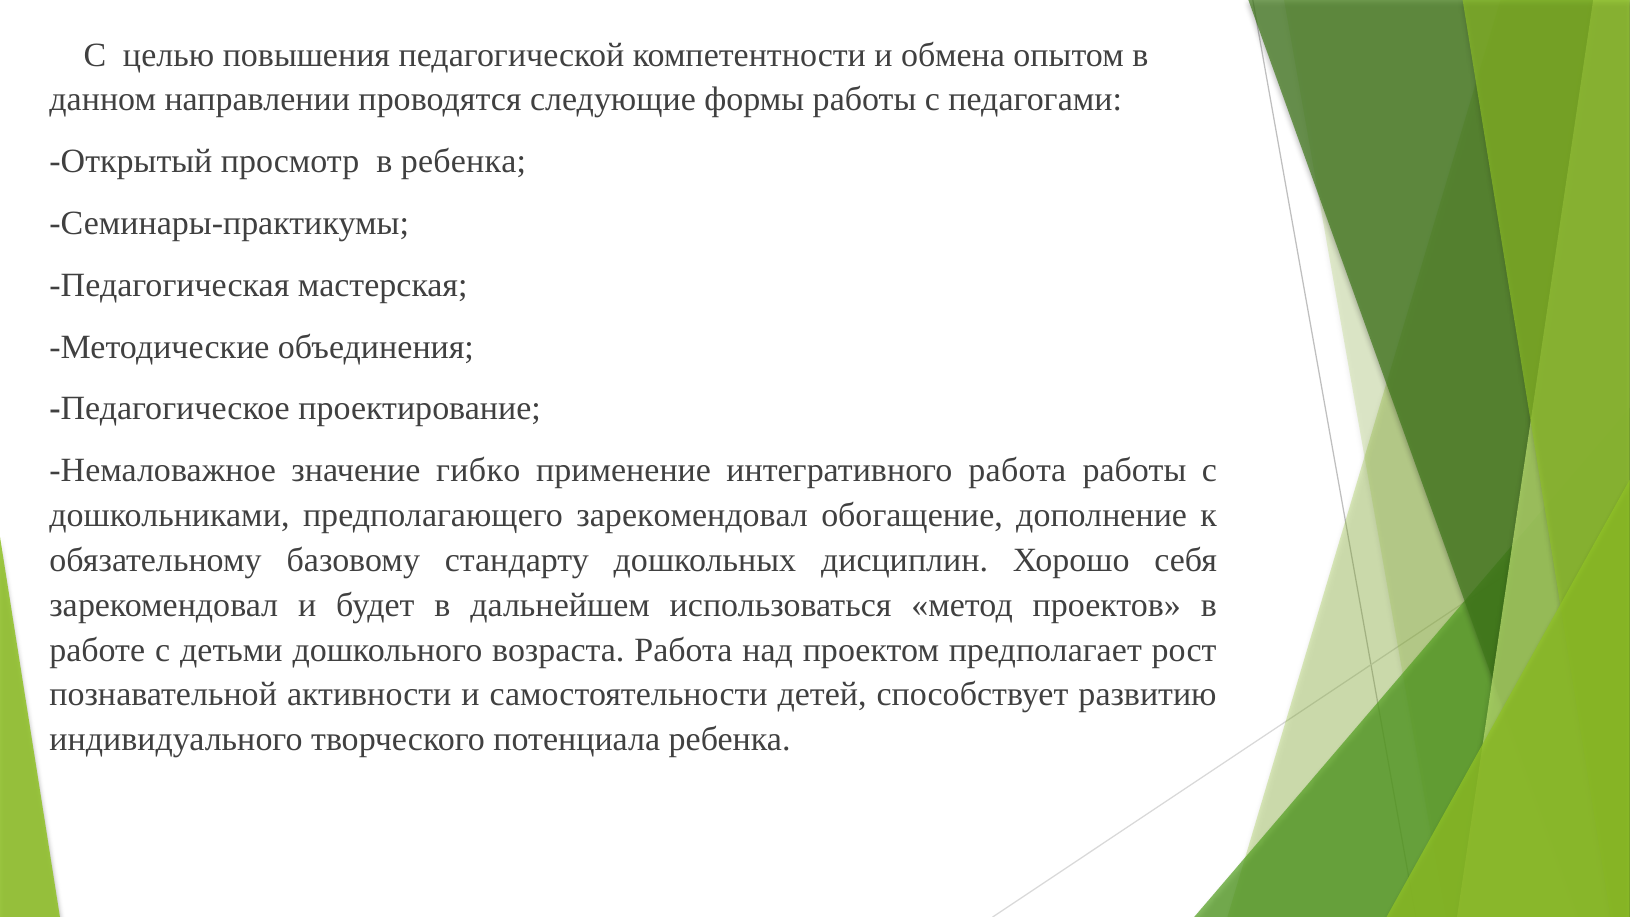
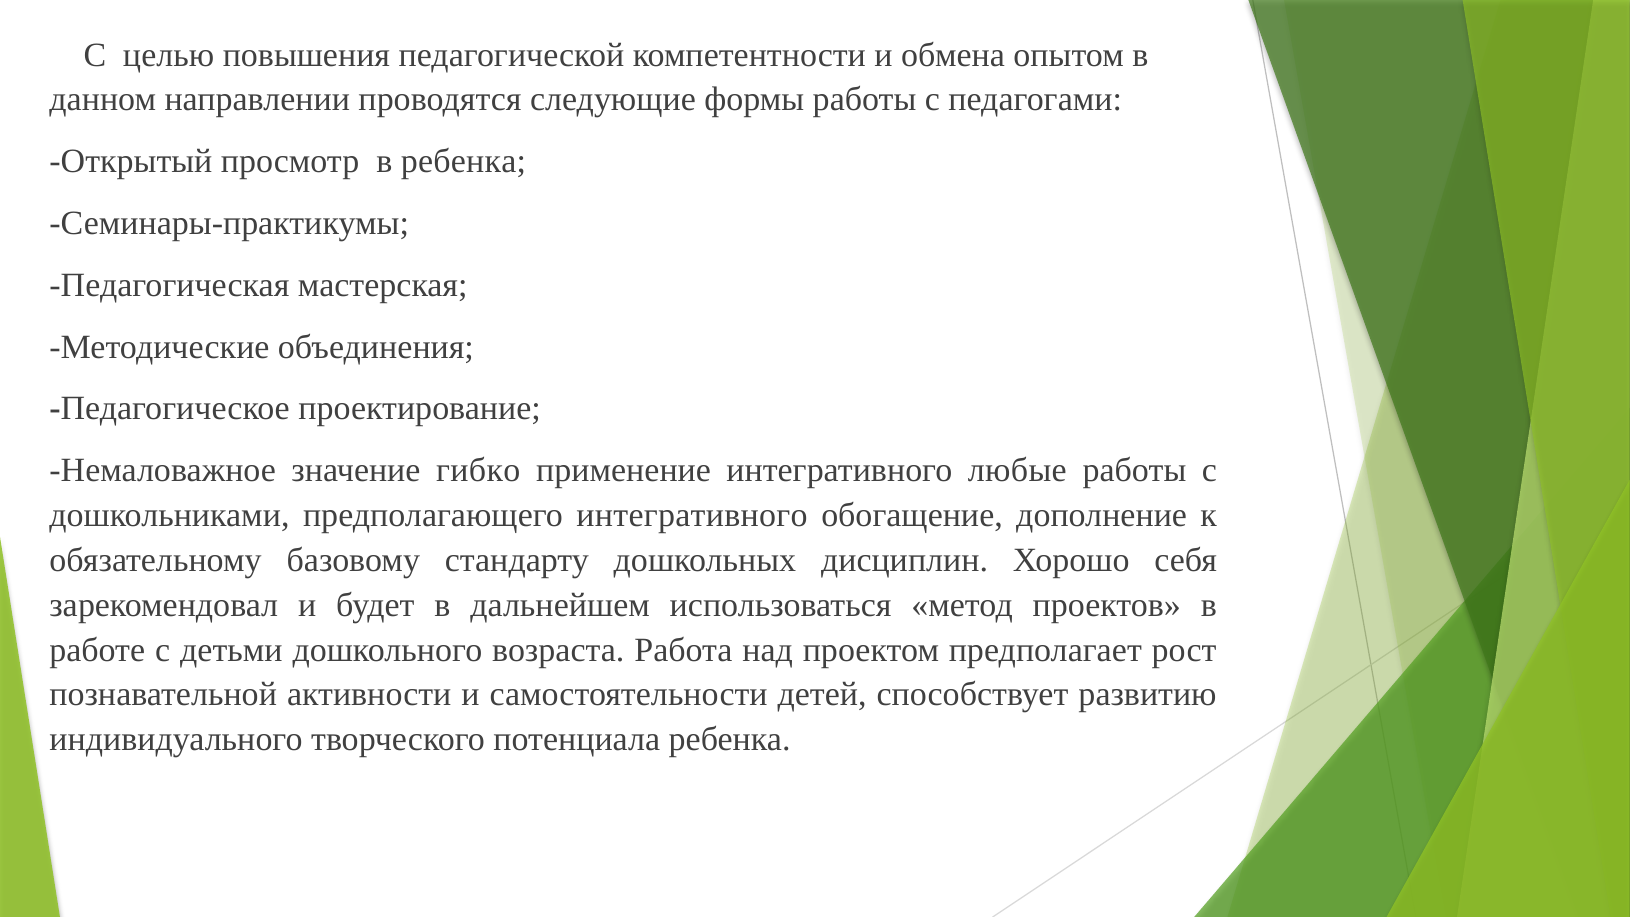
интегративного работа: работа -> любые (1017, 471)
предполагающего зарекомендовал: зарекомендовал -> интегративного (692, 515)
